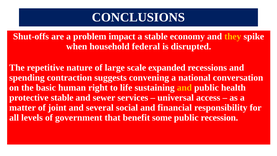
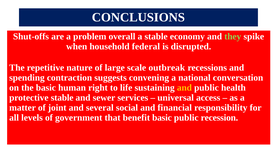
impact: impact -> overall (122, 36)
they colour: yellow -> light green (233, 36)
expanded: expanded -> outbreak (167, 68)
benefit some: some -> basic (162, 118)
